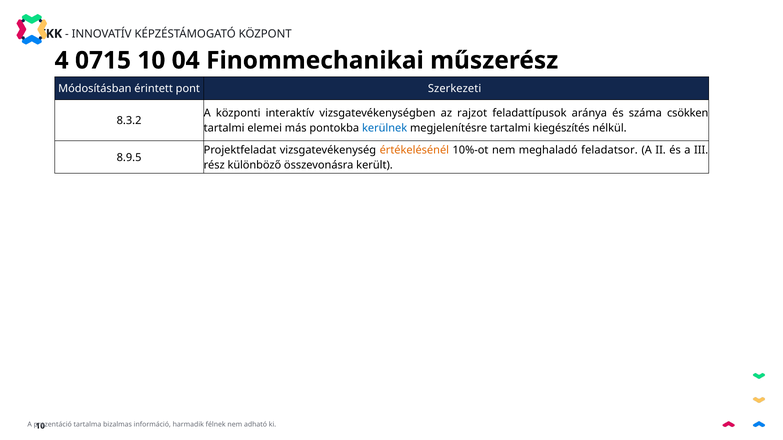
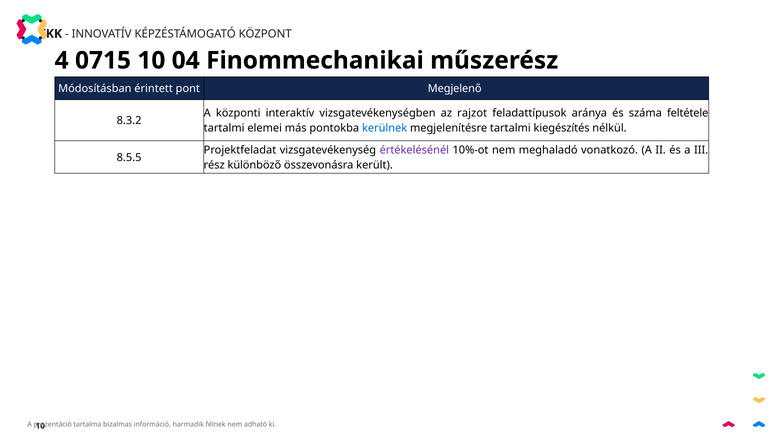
Szerkezeti: Szerkezeti -> Megjelenő (455, 89)
csökken: csökken -> feltétele (688, 113)
értékelésénél colour: orange -> purple (414, 150)
feladatsor: feladatsor -> vonatkozó (610, 150)
8.9.5: 8.9.5 -> 8.5.5 (129, 158)
